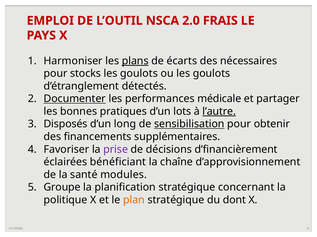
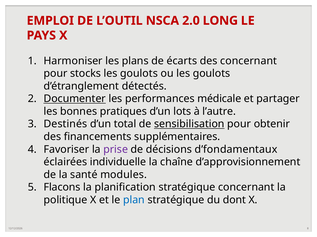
FRAIS: FRAIS -> LONG (220, 21)
plans underline: present -> none (135, 61)
des nécessaires: nécessaires -> concernant (249, 61)
l’autre underline: present -> none (219, 112)
Disposés: Disposés -> Destinés (65, 124)
long: long -> total (125, 124)
d’financièrement: d’financièrement -> d’fondamentaux (236, 150)
bénéficiant: bénéficiant -> individuelle (118, 162)
Groupe: Groupe -> Flacons (62, 188)
plan colour: orange -> blue (134, 200)
